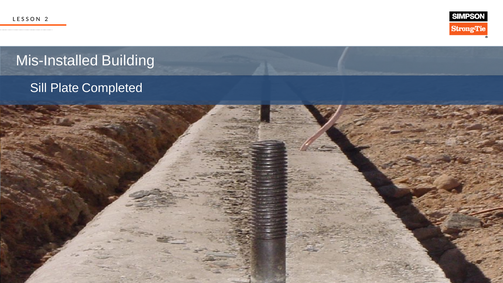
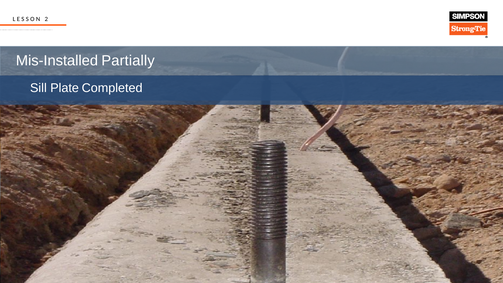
Building: Building -> Partially (128, 61)
